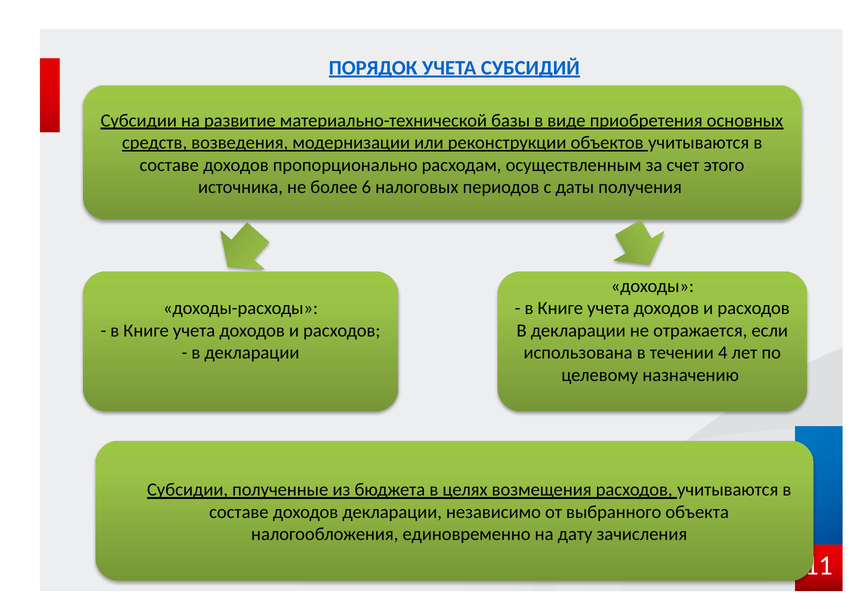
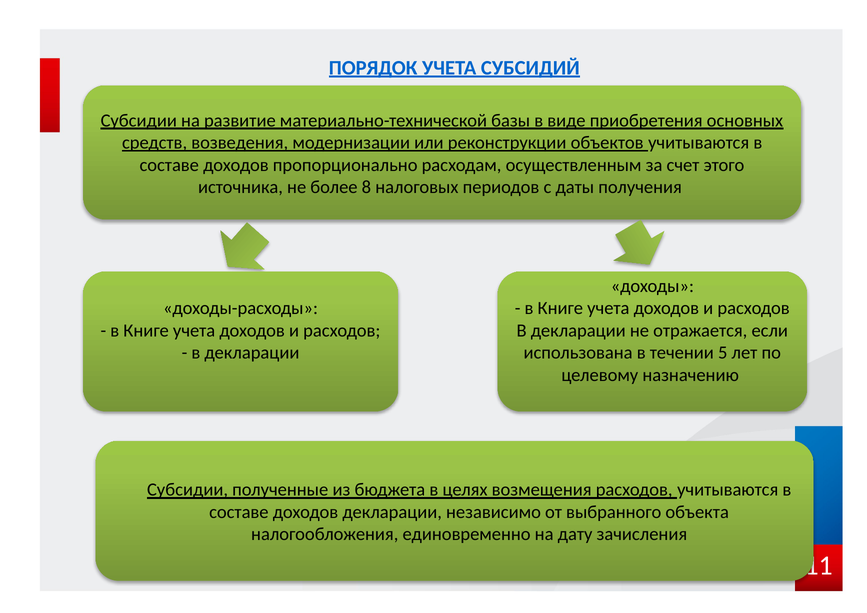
6: 6 -> 8 (366, 187)
4: 4 -> 5 (723, 353)
